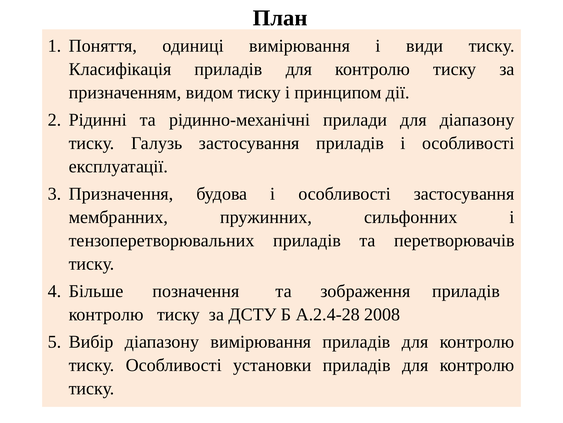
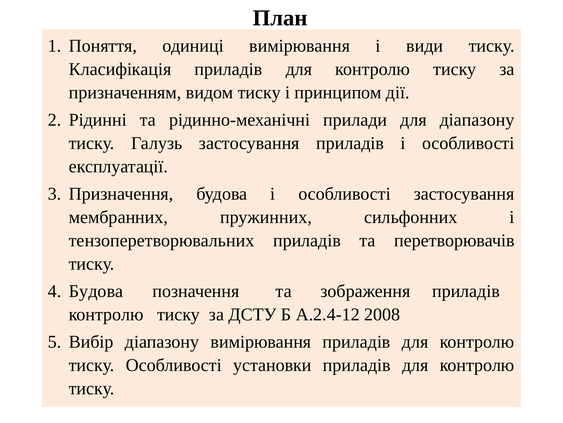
Більше: Більше -> Будова (96, 291)
А.2.4-28: А.2.4-28 -> А.2.4-12 (328, 314)
